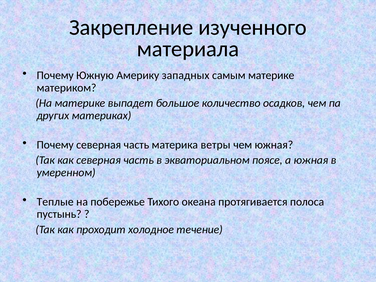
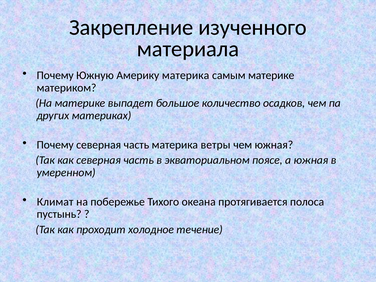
Америку западных: западных -> материка (186, 75)
Теплые: Теплые -> Климат (55, 202)
